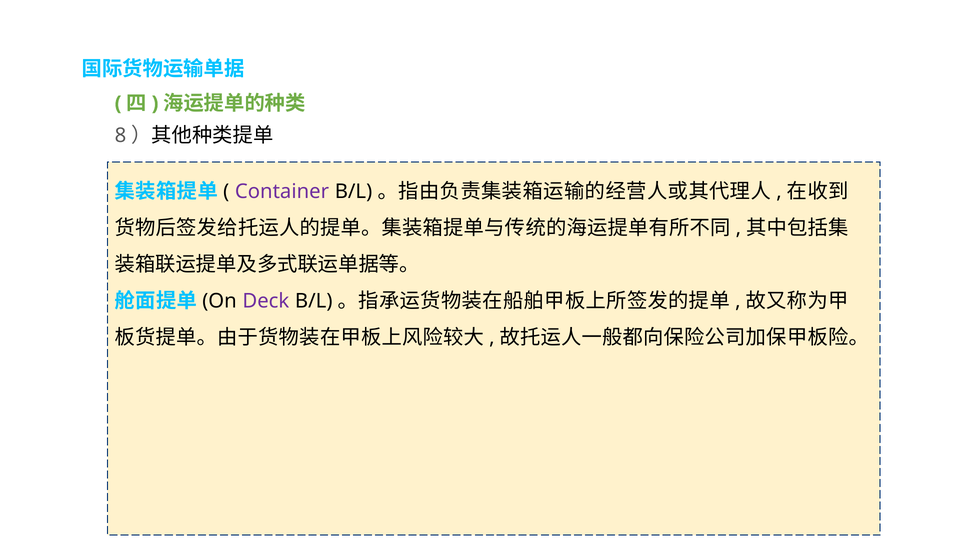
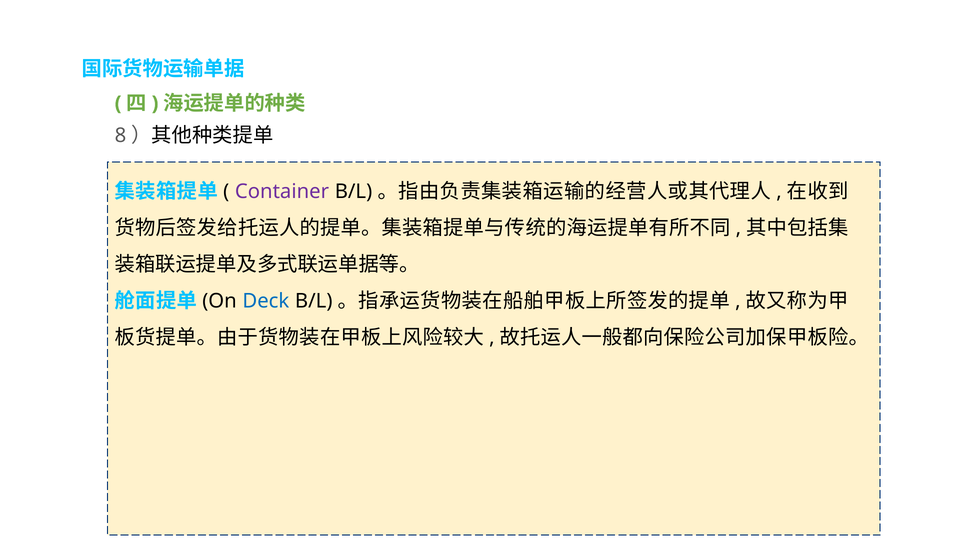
Deck colour: purple -> blue (266, 301)
